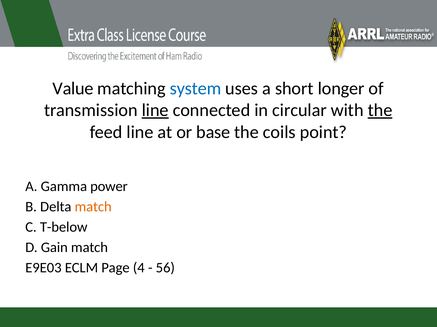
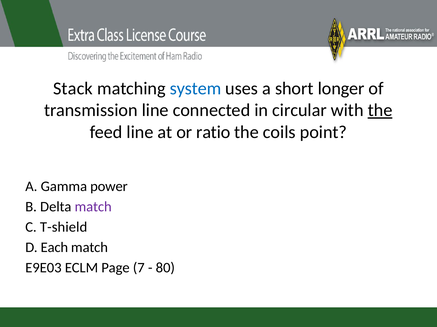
Value: Value -> Stack (73, 89)
line underline: present -> none (155, 110)
base: base -> ratio (213, 132)
match colour: orange -> purple (93, 207)
T-below: T-below -> T-shield (64, 227)
Gain: Gain -> Each (54, 248)
4: 4 -> 7 (139, 268)
56: 56 -> 80 (165, 268)
